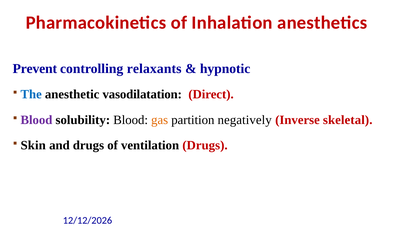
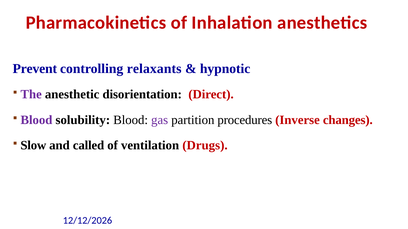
The colour: blue -> purple (31, 95)
vasodilatation: vasodilatation -> disorientation (142, 95)
gas colour: orange -> purple (160, 120)
negatively: negatively -> procedures (245, 120)
skeletal: skeletal -> changes (348, 120)
Skin: Skin -> Slow (33, 146)
and drugs: drugs -> called (89, 146)
